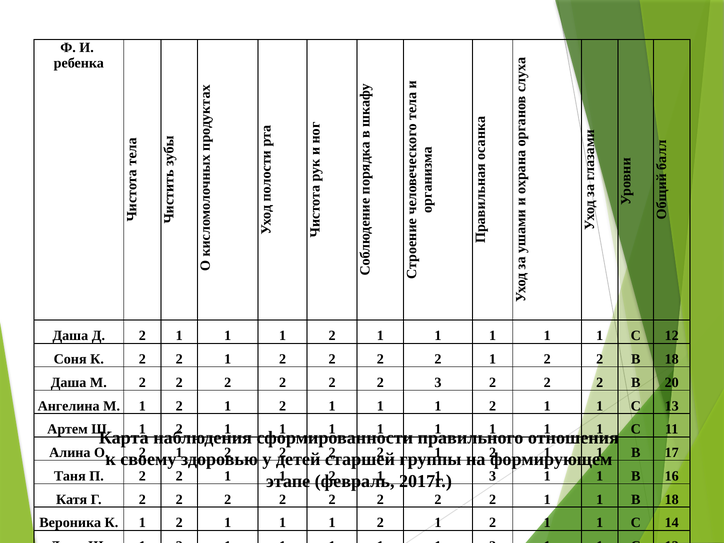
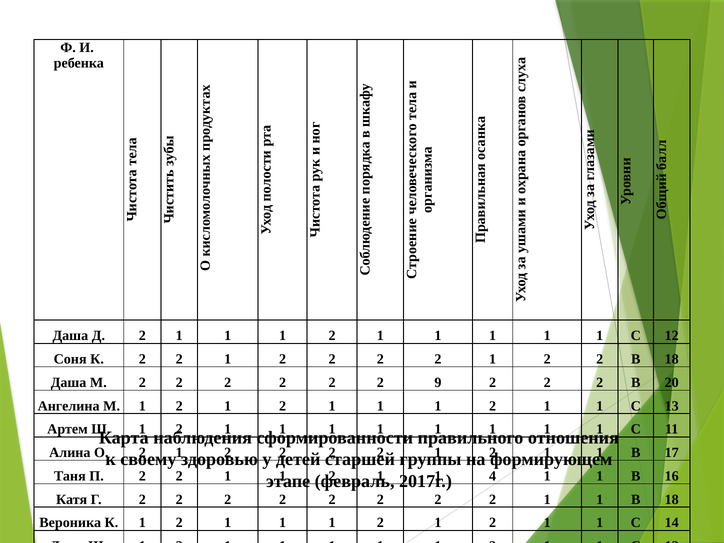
2 3: 3 -> 9 (438, 382)
3: 3 -> 4 (493, 476)
